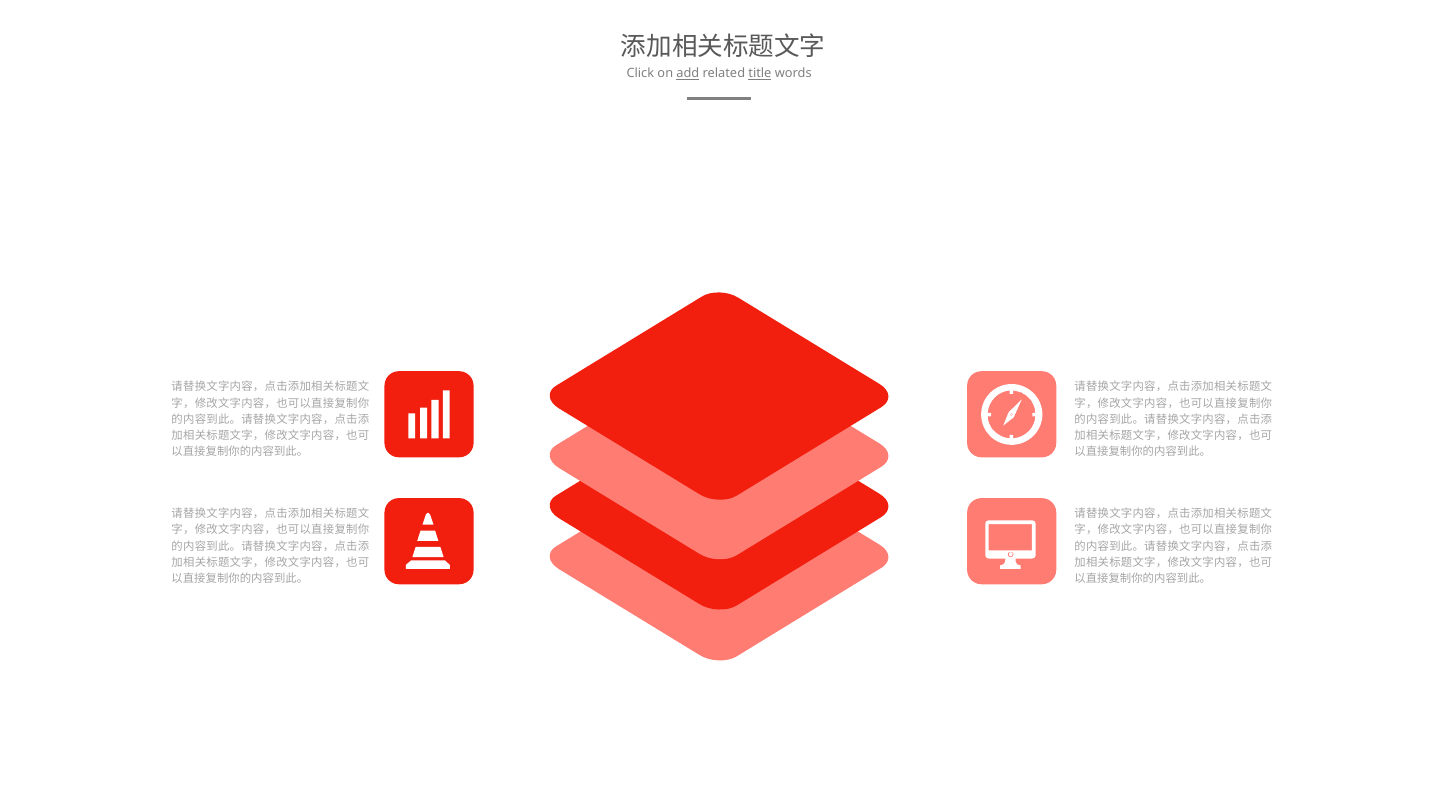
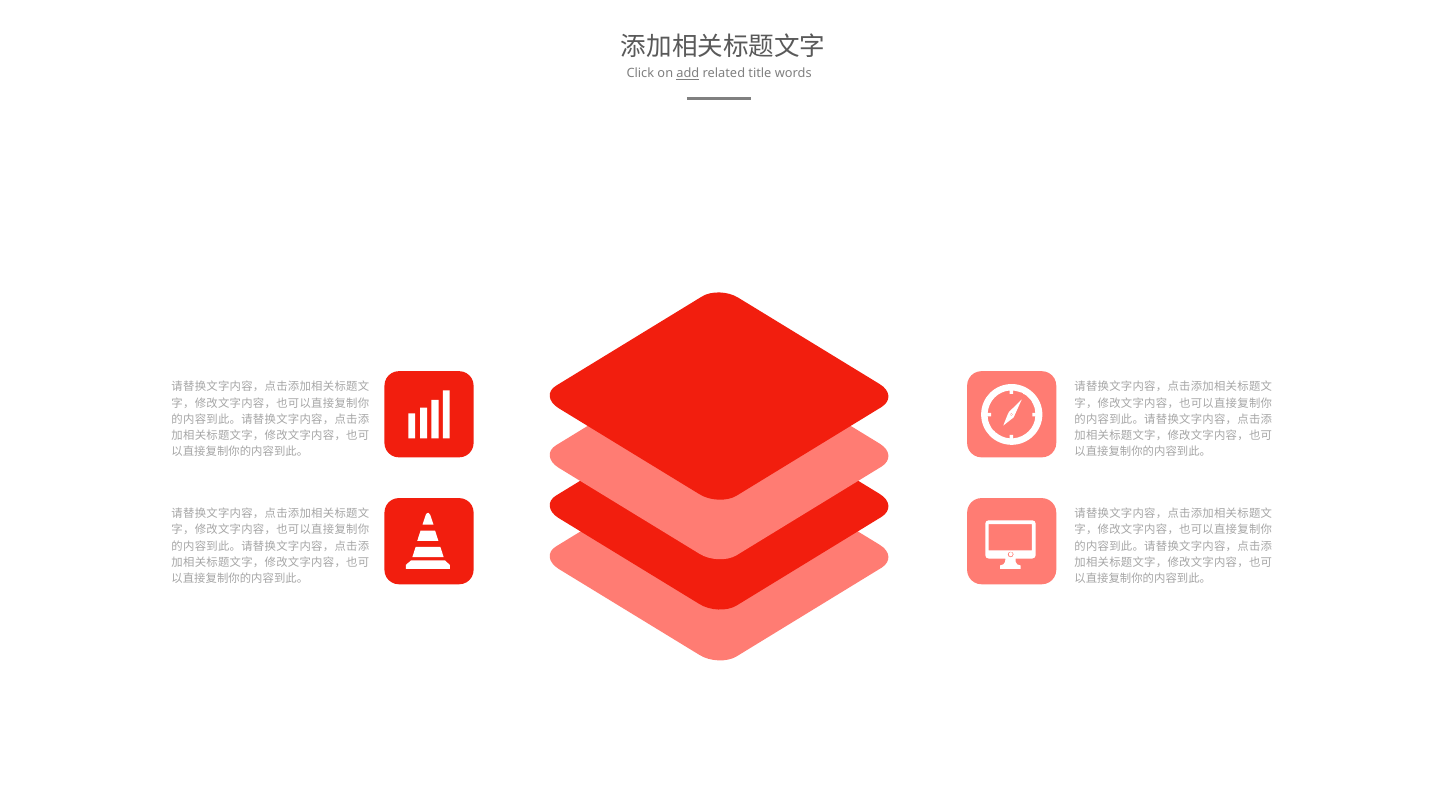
title underline: present -> none (760, 74)
